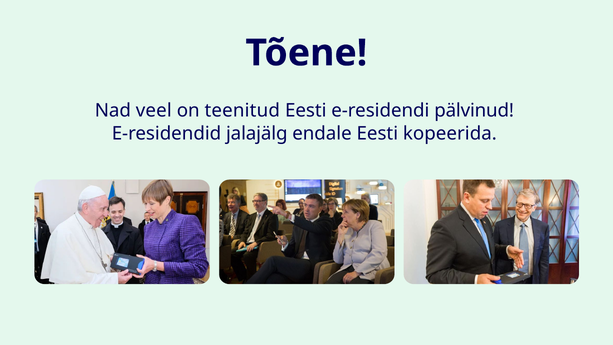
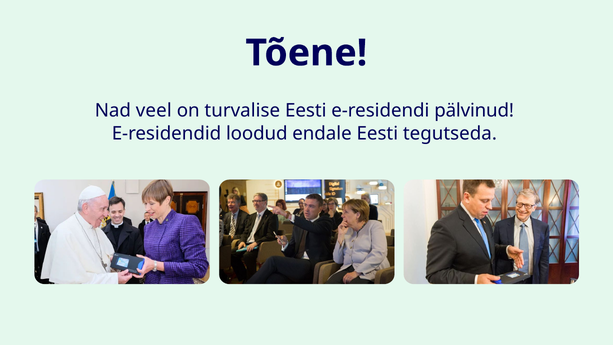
teenitud: teenitud -> turvalise (242, 111)
jalajälg: jalajälg -> loodud (257, 133)
kopeerida: kopeerida -> tegutseda (450, 133)
